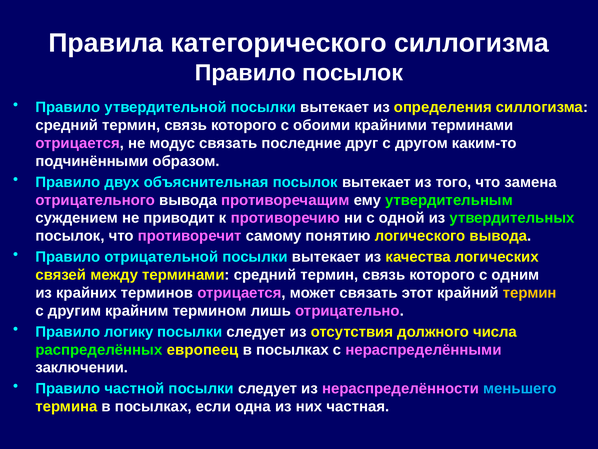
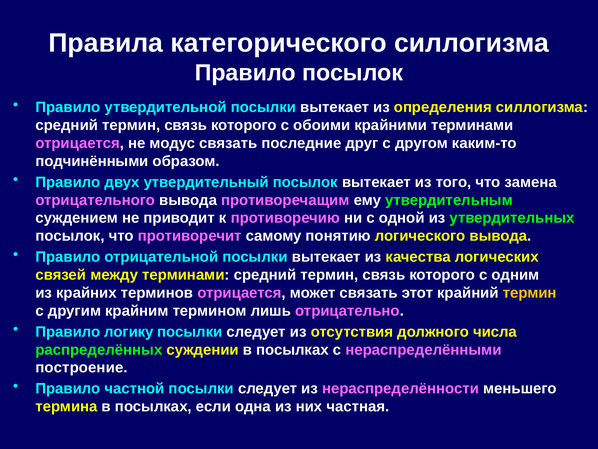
объяснительная: объяснительная -> утвердительный (206, 182)
европеец: европеец -> суждении (203, 349)
заключении: заключении -> построение (82, 367)
меньшего colour: light blue -> white (520, 388)
